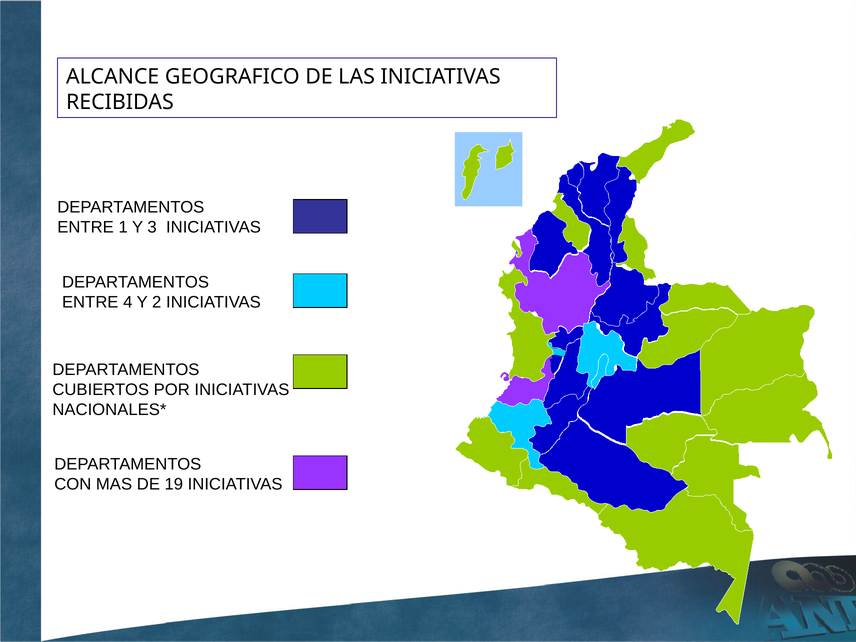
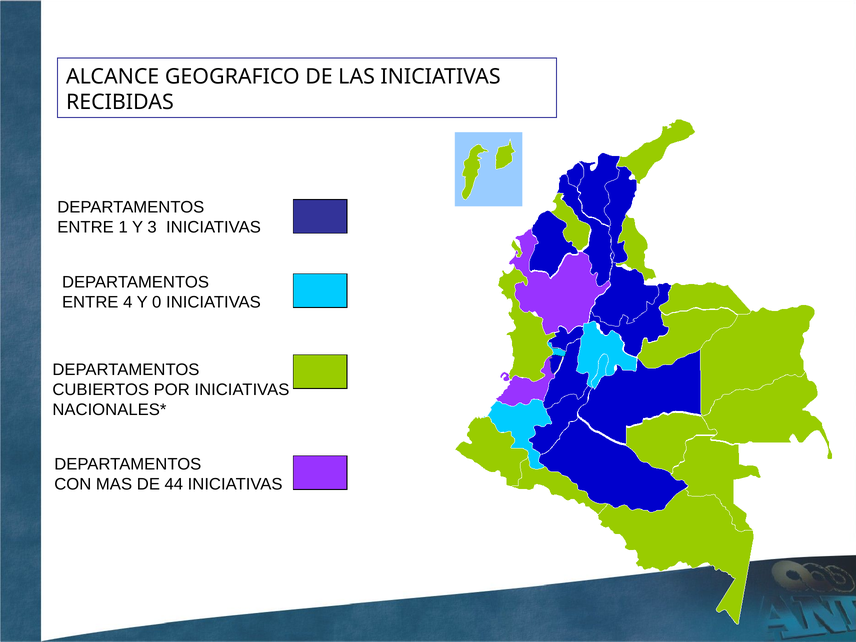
2: 2 -> 0 (157, 302)
19: 19 -> 44 (174, 484)
